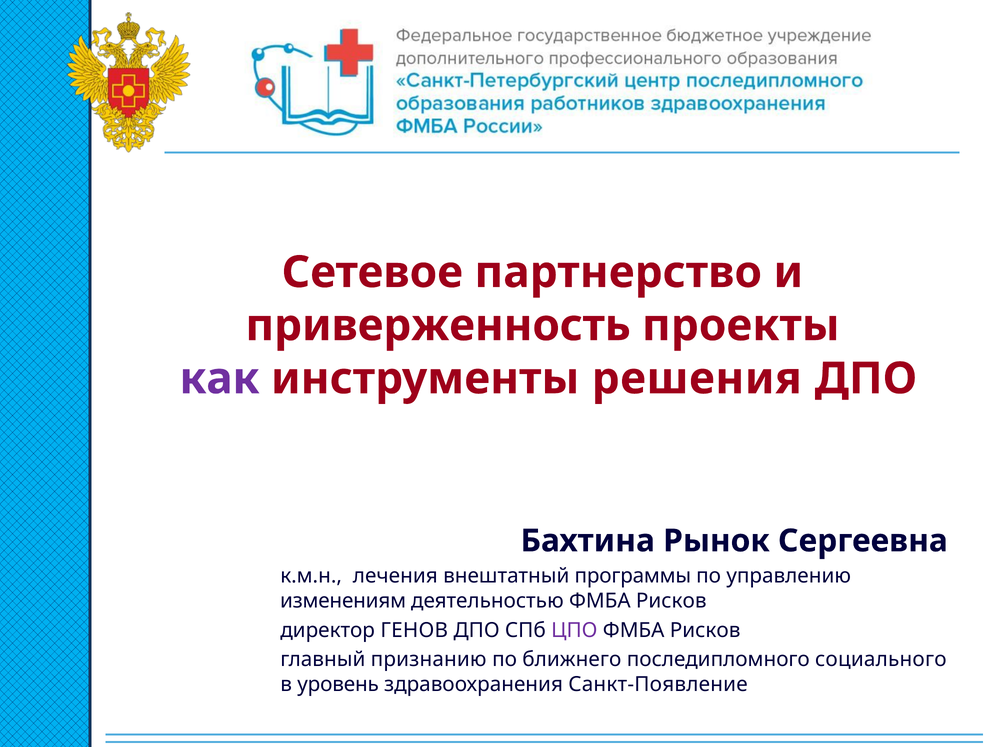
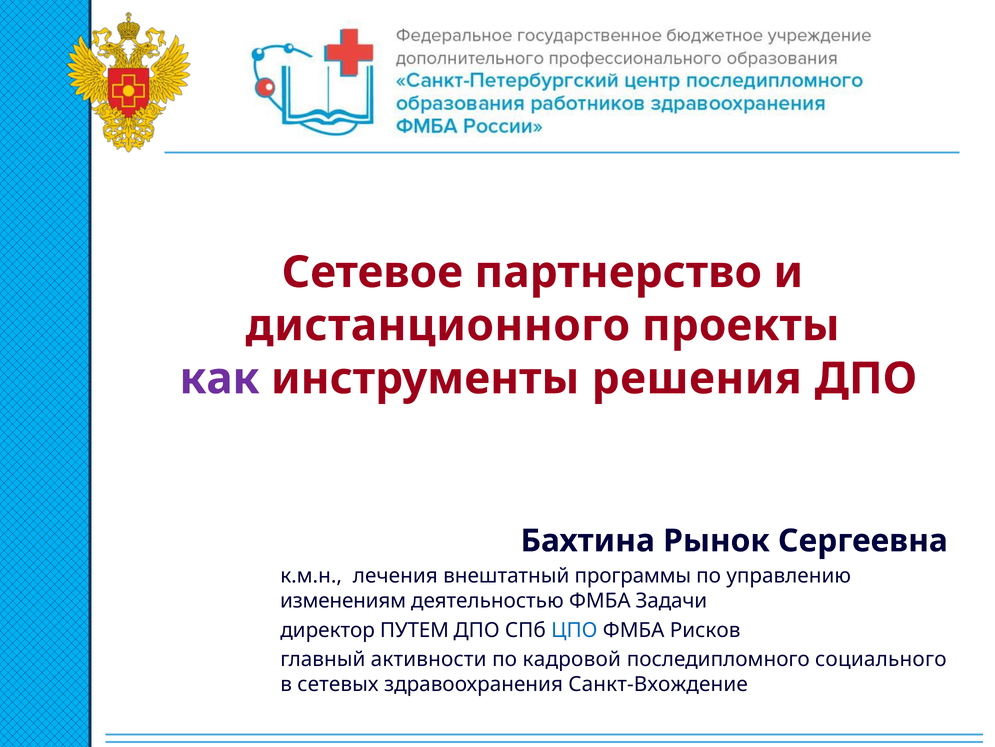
приверженность: приверженность -> дистанционного (438, 325)
деятельностью ФМБА Рисков: Рисков -> Задачи (671, 600)
ГЕНОВ: ГЕНОВ -> ПУТЕМ (414, 630)
ЦПО colour: purple -> blue (574, 630)
признанию: признанию -> активности (429, 659)
ближнего: ближнего -> кадровой (572, 659)
уровень: уровень -> сетевых (338, 684)
Санкт-Появление: Санкт-Появление -> Санкт-Вхождение (658, 684)
